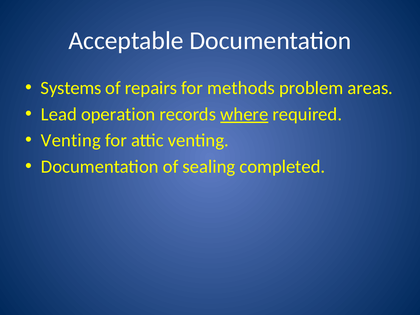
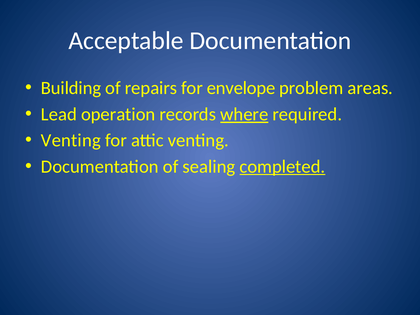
Systems: Systems -> Building (71, 88)
methods: methods -> envelope (241, 88)
completed underline: none -> present (282, 167)
